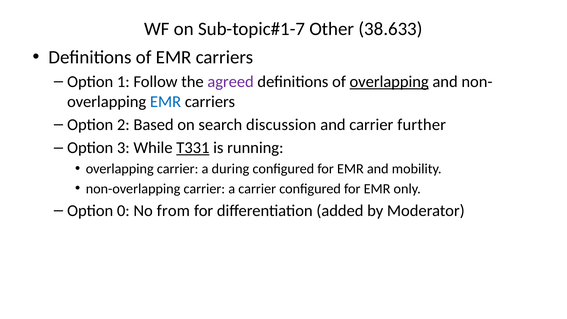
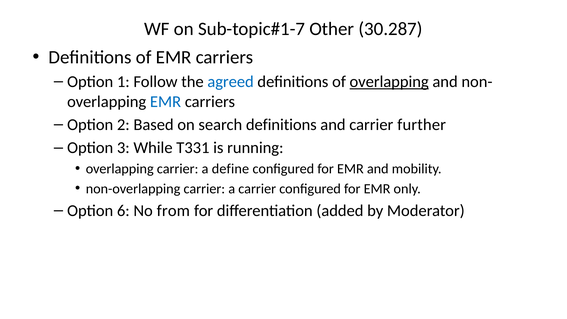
38.633: 38.633 -> 30.287 (391, 29)
agreed colour: purple -> blue (231, 82)
search discussion: discussion -> definitions (281, 125)
T331 underline: present -> none (193, 148)
during: during -> define (230, 169)
0: 0 -> 6 (123, 211)
